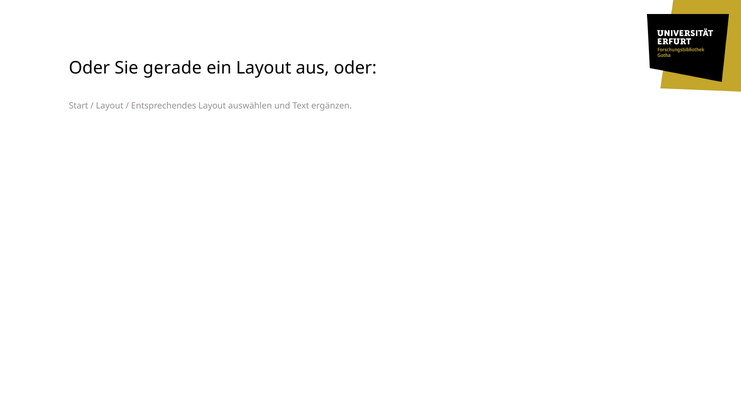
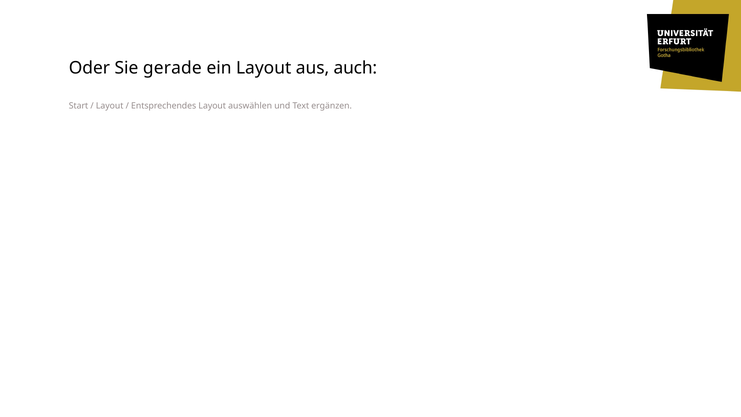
aus oder: oder -> auch (355, 68)
